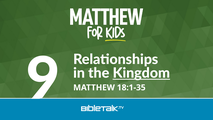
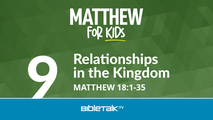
Kingdom underline: present -> none (141, 73)
